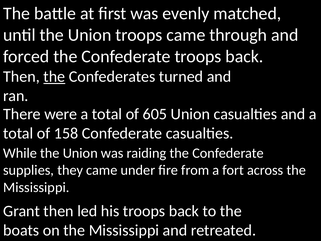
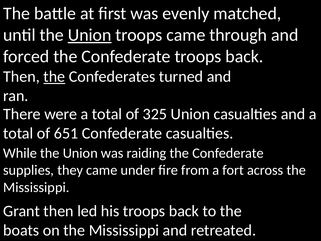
Union underline: none -> present (90, 35)
605: 605 -> 325 (155, 114)
158: 158 -> 651 (66, 133)
